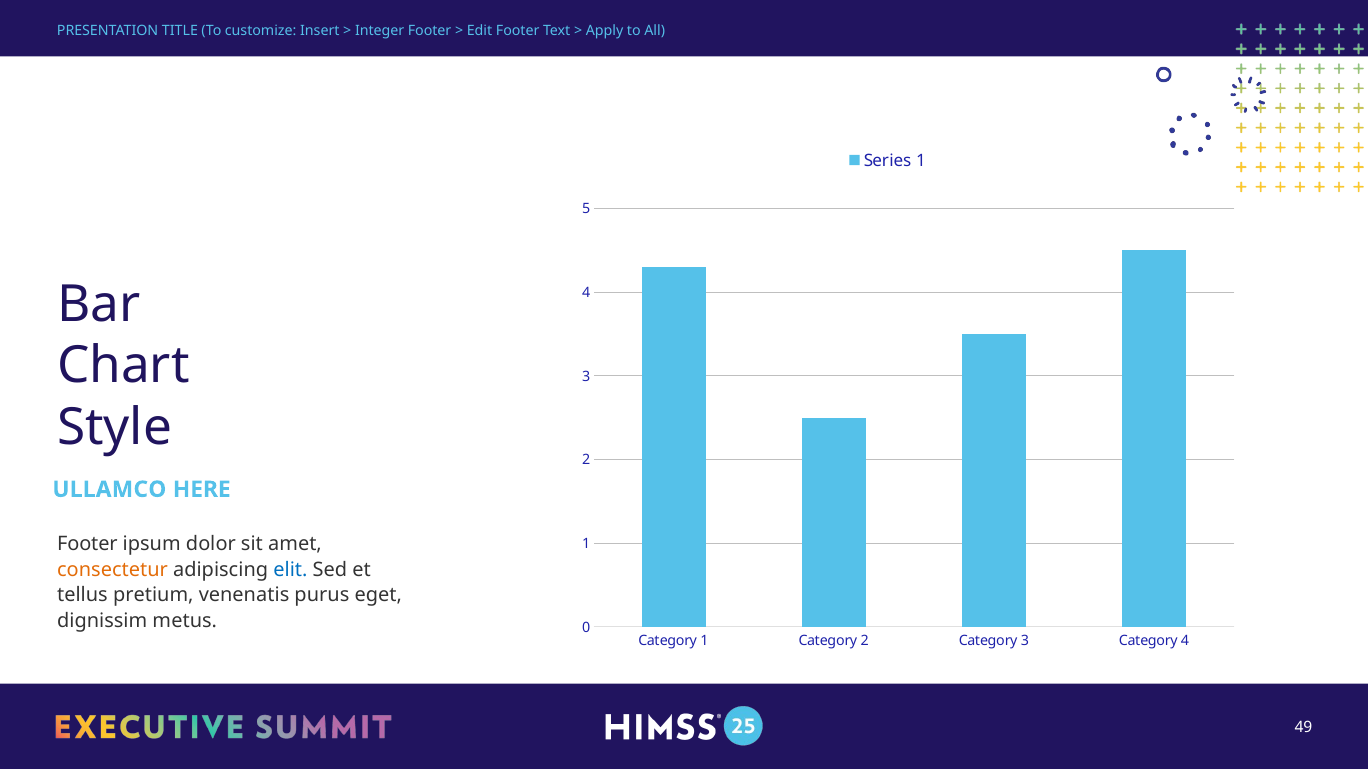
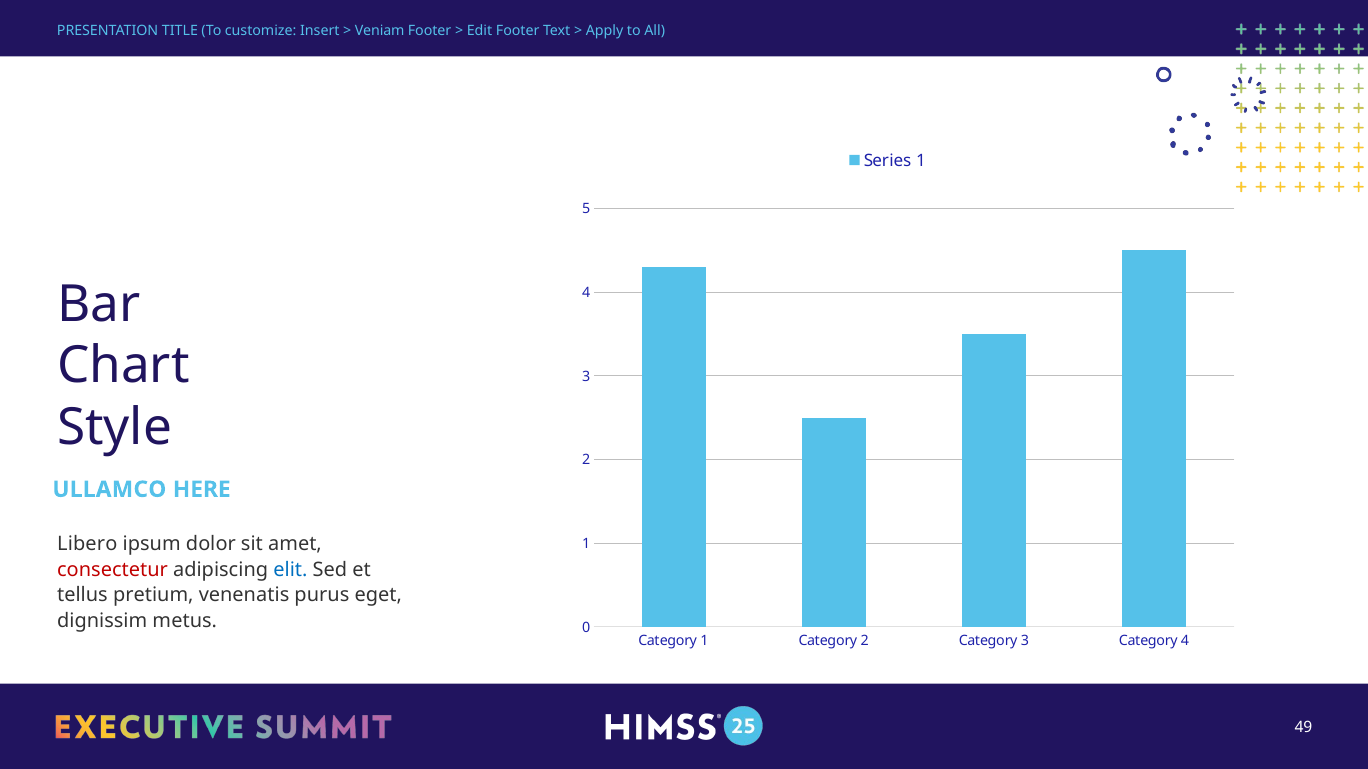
Integer: Integer -> Veniam (380, 31)
Footer: Footer -> Libero (87, 544)
consectetur colour: orange -> red (113, 570)
